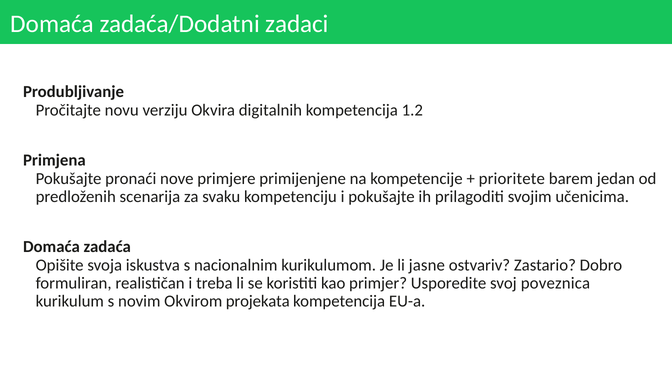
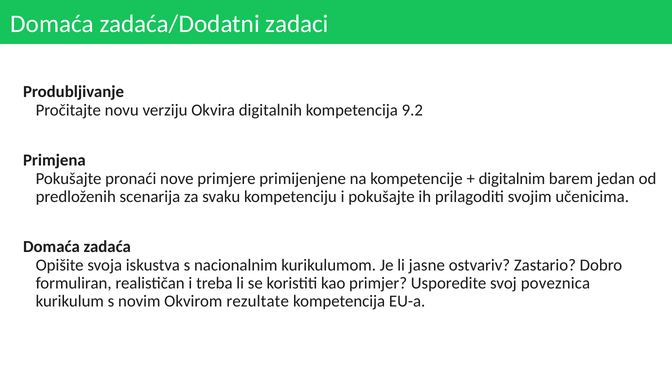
1.2: 1.2 -> 9.2 (412, 110)
prioritete: prioritete -> digitalnim (512, 178)
projekata: projekata -> rezultate (258, 301)
